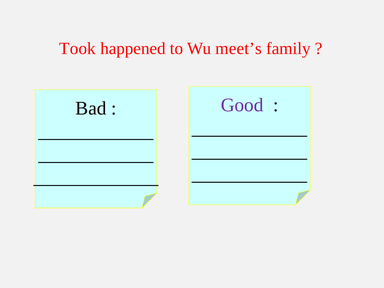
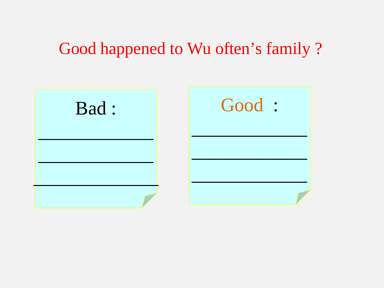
Took: Took -> Good (78, 49)
meet’s: meet’s -> often’s (239, 49)
Good colour: purple -> orange (242, 105)
